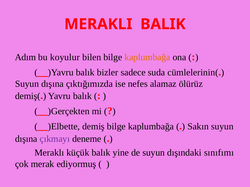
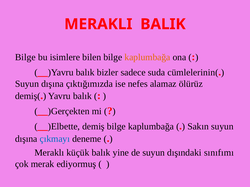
Adım: Adım -> Bilge (25, 57)
koyulur: koyulur -> isimlere (65, 57)
çıkmayı colour: purple -> blue (55, 139)
